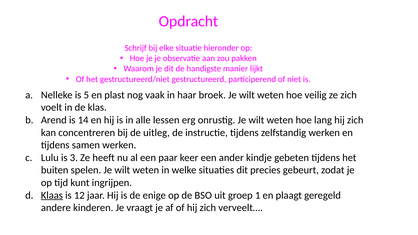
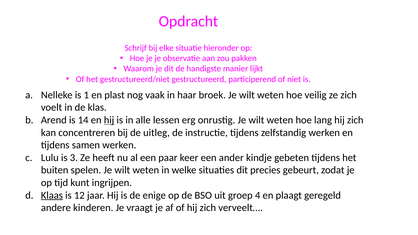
5: 5 -> 1 (86, 95)
hij underline: none -> present (109, 120)
1: 1 -> 4 (258, 195)
